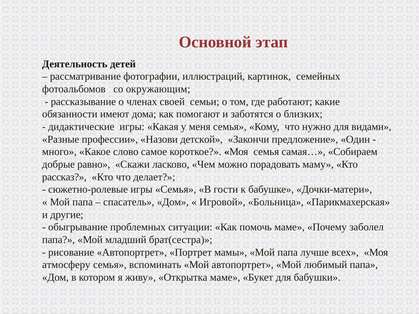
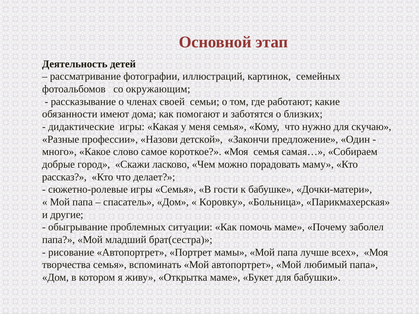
видами: видами -> скучаю (371, 127)
равно: равно -> город (94, 165)
Игровой: Игровой -> Коровку (222, 202)
атмосферу: атмосферу -> творчества (66, 265)
